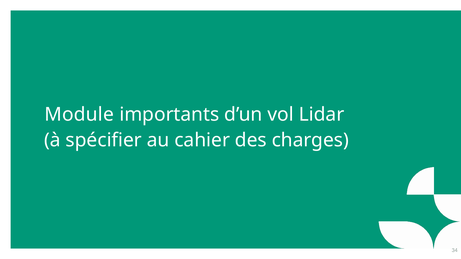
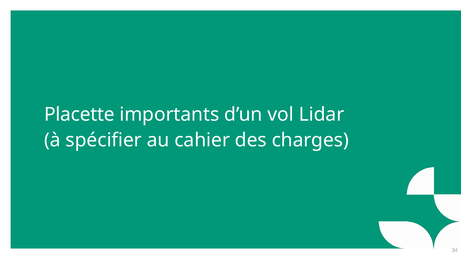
Module: Module -> Placette (79, 115)
